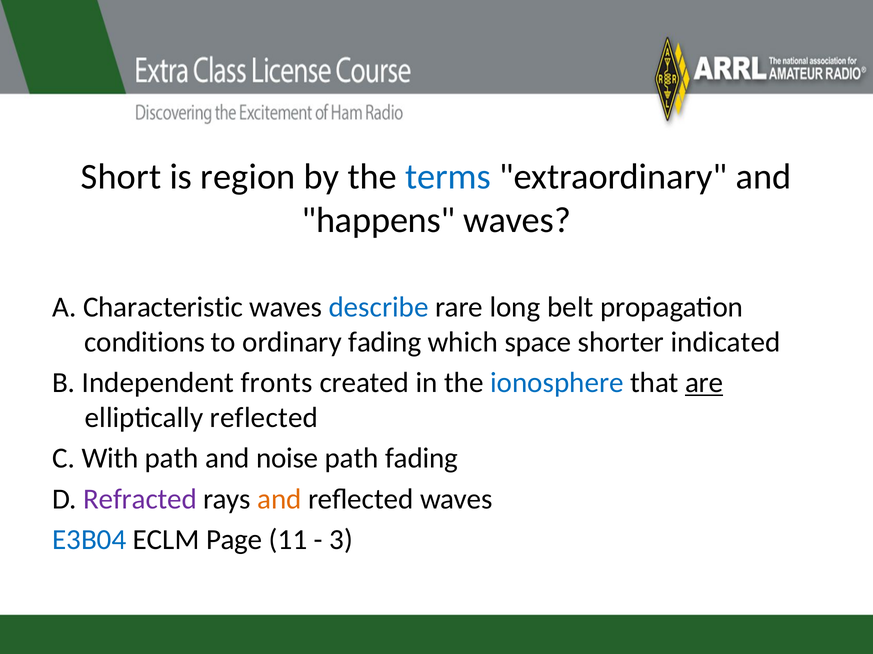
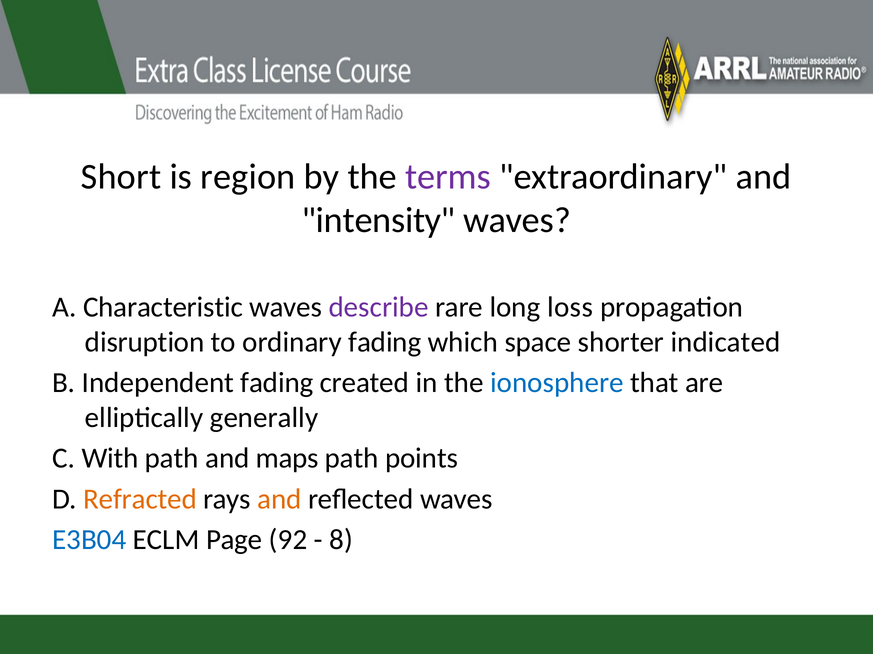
terms colour: blue -> purple (448, 177)
happens: happens -> intensity (379, 221)
describe colour: blue -> purple (379, 308)
belt: belt -> loss (570, 308)
conditions: conditions -> disruption (145, 342)
Independent fronts: fronts -> fading (277, 383)
are underline: present -> none (704, 383)
elliptically reflected: reflected -> generally (264, 418)
noise: noise -> maps (287, 459)
path fading: fading -> points (422, 459)
Refracted colour: purple -> orange (140, 500)
11: 11 -> 92 (288, 540)
3: 3 -> 8 (341, 540)
